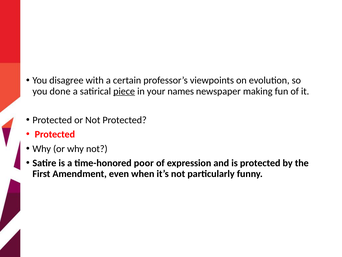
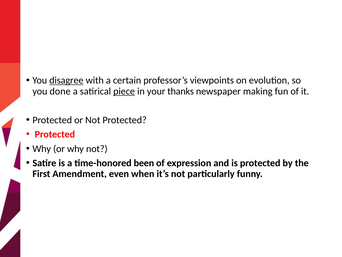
disagree underline: none -> present (66, 80)
names: names -> thanks (181, 91)
poor: poor -> been (144, 163)
